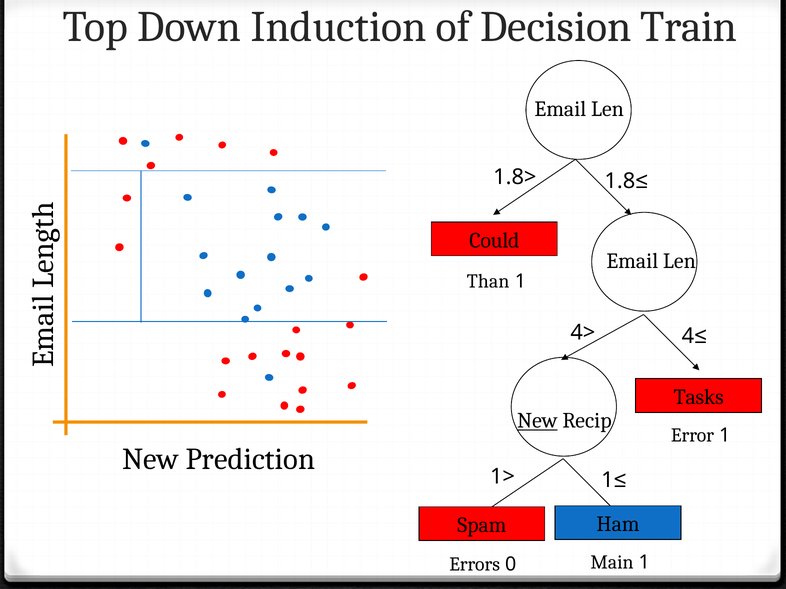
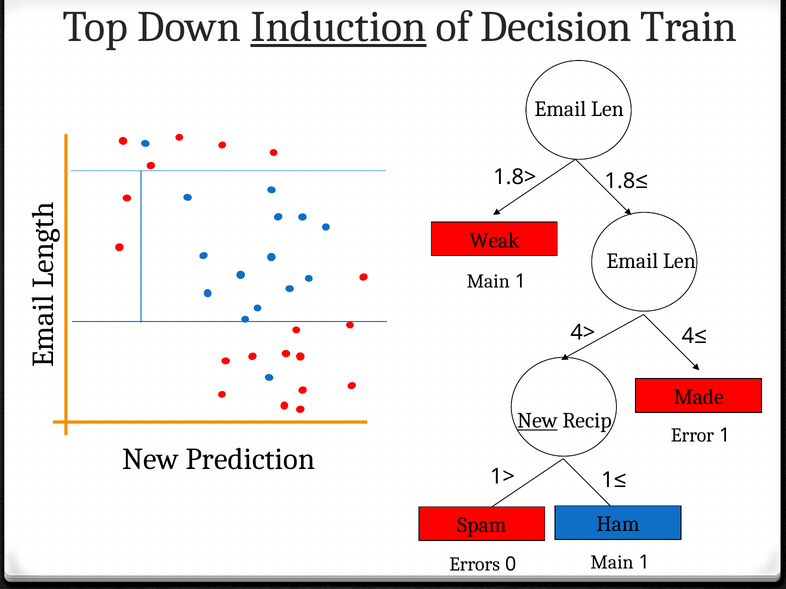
Induction underline: none -> present (339, 27)
Could: Could -> Weak (494, 241)
Than: Than -> Main (488, 282)
Tasks: Tasks -> Made (699, 397)
